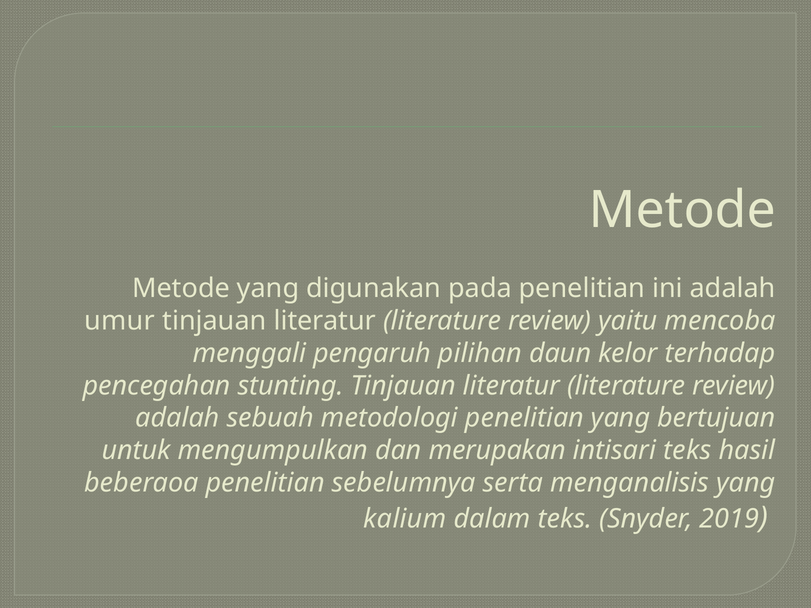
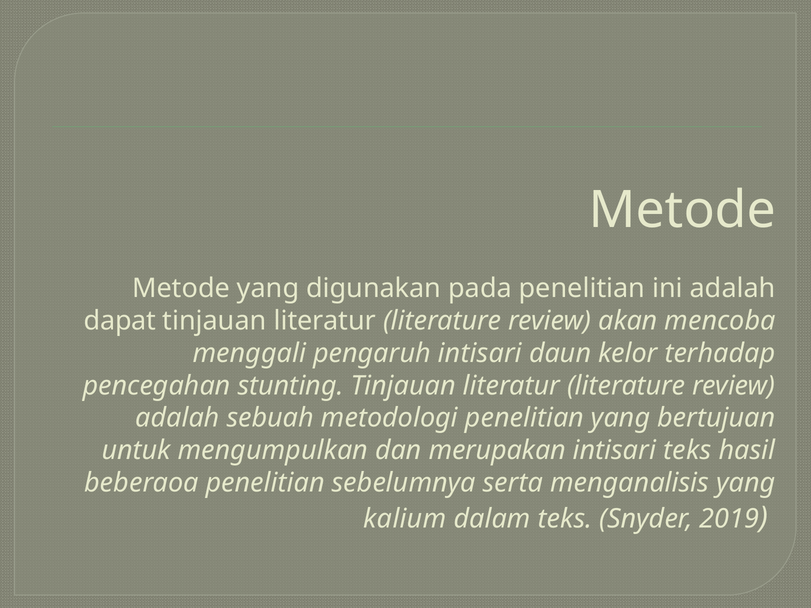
umur: umur -> dapat (120, 321)
yaitu: yaitu -> akan (628, 321)
pengaruh pilihan: pilihan -> intisari (480, 353)
